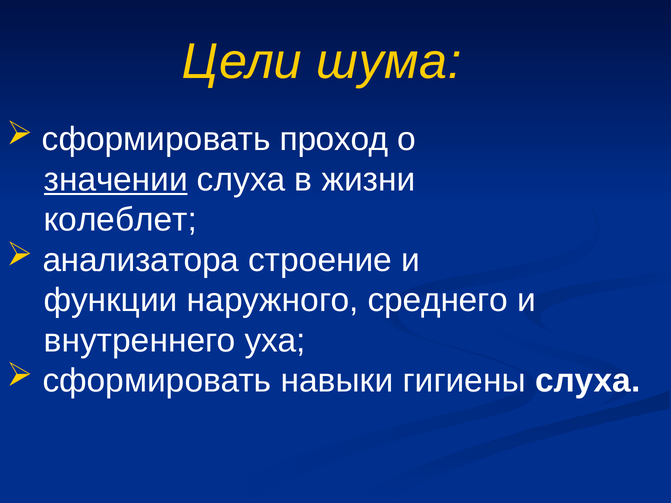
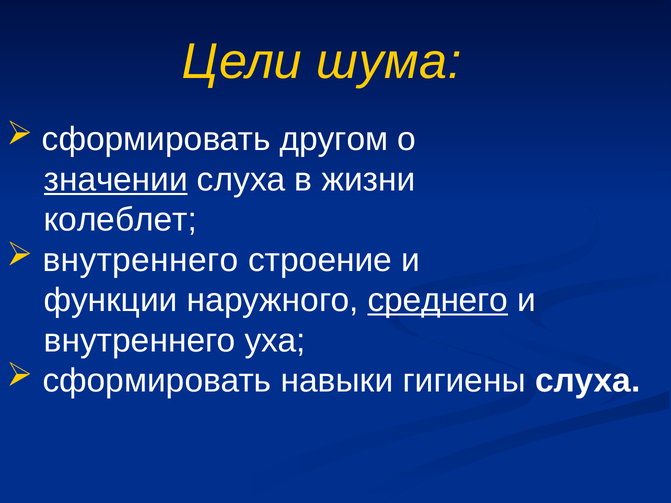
проход: проход -> другом (334, 139)
анализатора: анализатора -> внутреннего (140, 260)
среднего underline: none -> present (438, 300)
